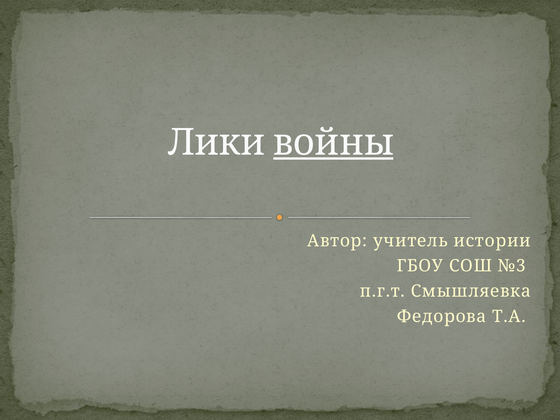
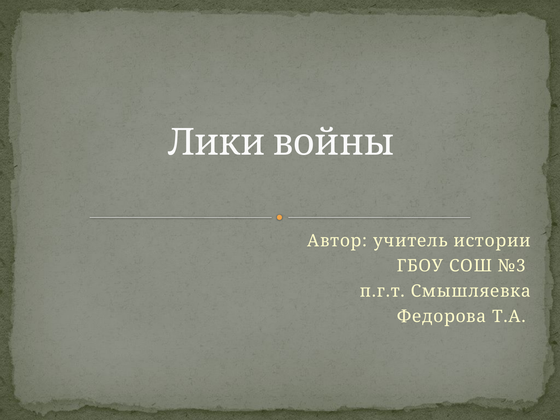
войны underline: present -> none (334, 142)
